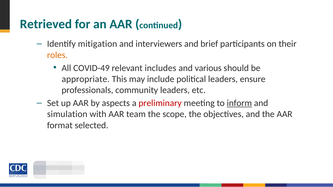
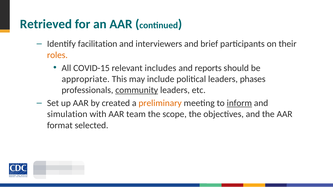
mitigation: mitigation -> facilitation (98, 44)
COVID-49: COVID-49 -> COVID-15 (91, 68)
various: various -> reports (208, 68)
ensure: ensure -> phases (253, 79)
community underline: none -> present (137, 90)
aspects: aspects -> created (116, 103)
preliminary colour: red -> orange (160, 103)
